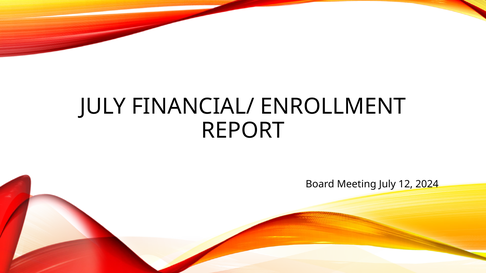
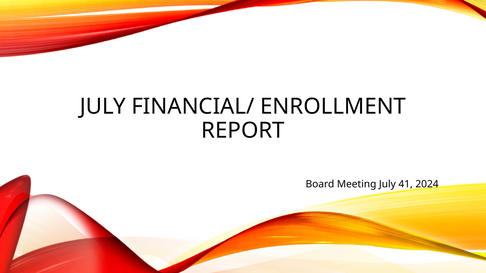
12: 12 -> 41 (406, 184)
